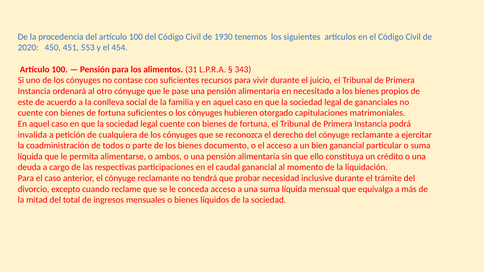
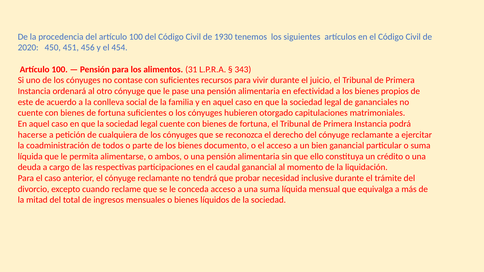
553: 553 -> 456 (88, 48)
necesitado: necesitado -> efectividad (314, 91)
invalida: invalida -> hacerse (32, 135)
